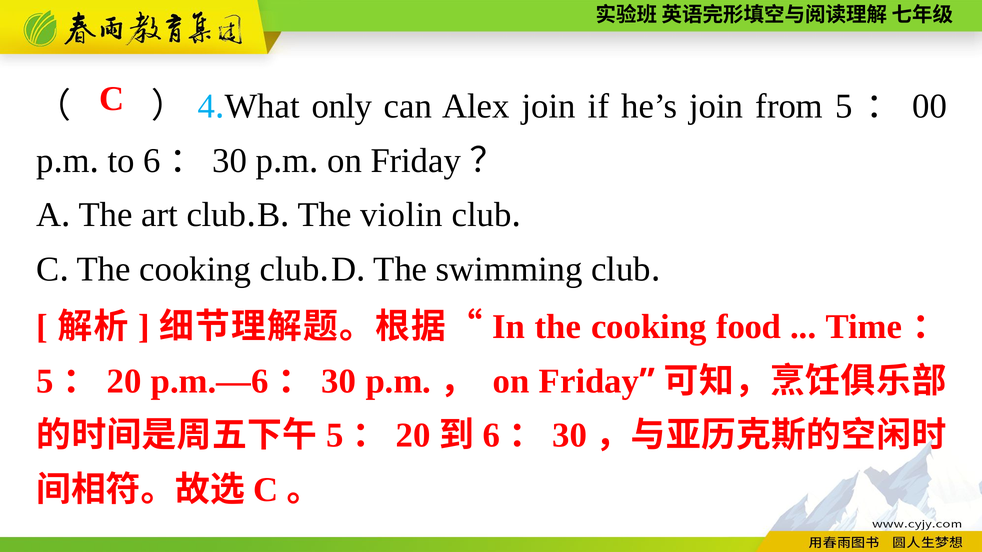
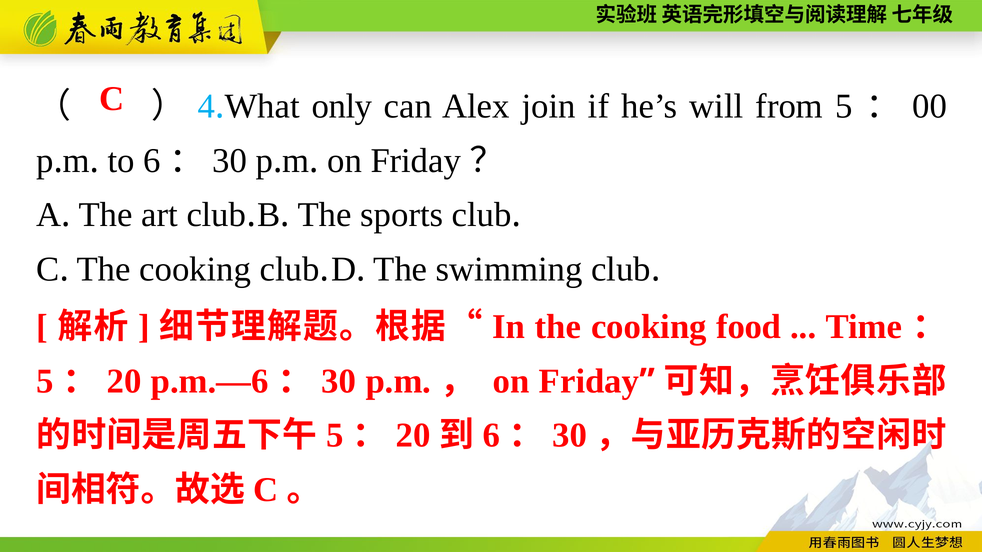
he’s join: join -> will (716, 107)
violin: violin -> sports (402, 215)
